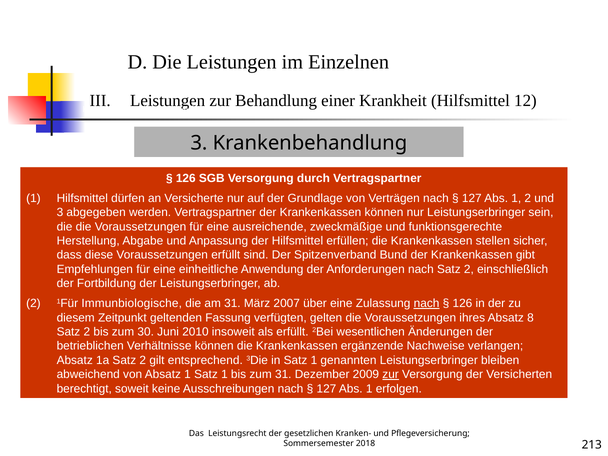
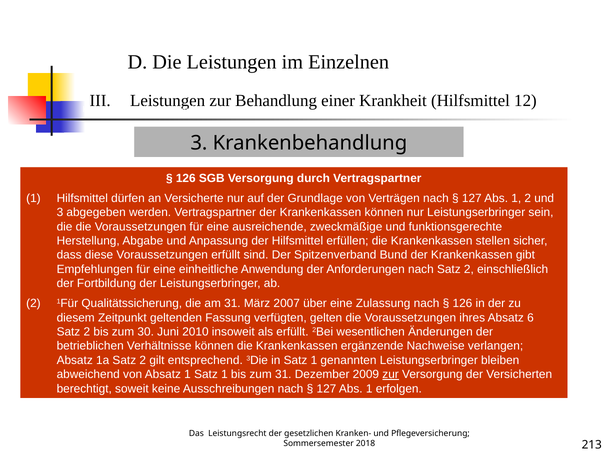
Immunbiologische: Immunbiologische -> Qualitätssicherung (132, 303)
nach underline: present -> none (427, 303)
8: 8 -> 6 (530, 318)
